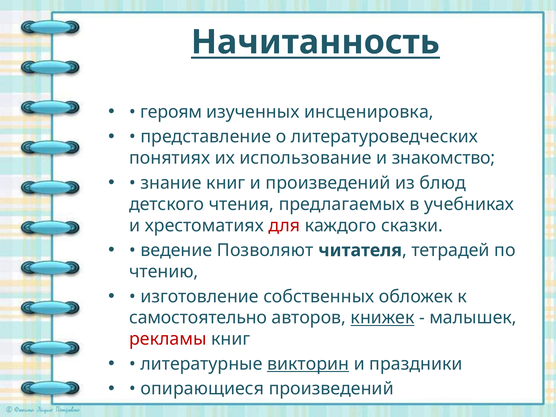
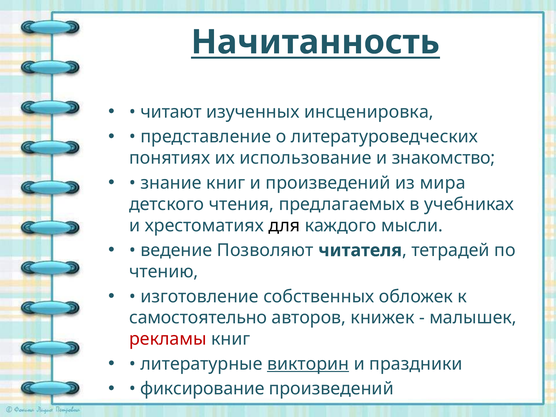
героям: героям -> читают (171, 112)
блюд: блюд -> мира (443, 183)
для colour: red -> black (284, 226)
сказки: сказки -> мысли (412, 226)
книжек underline: present -> none (383, 318)
опирающиеся: опирающиеся -> фиксирование (202, 389)
